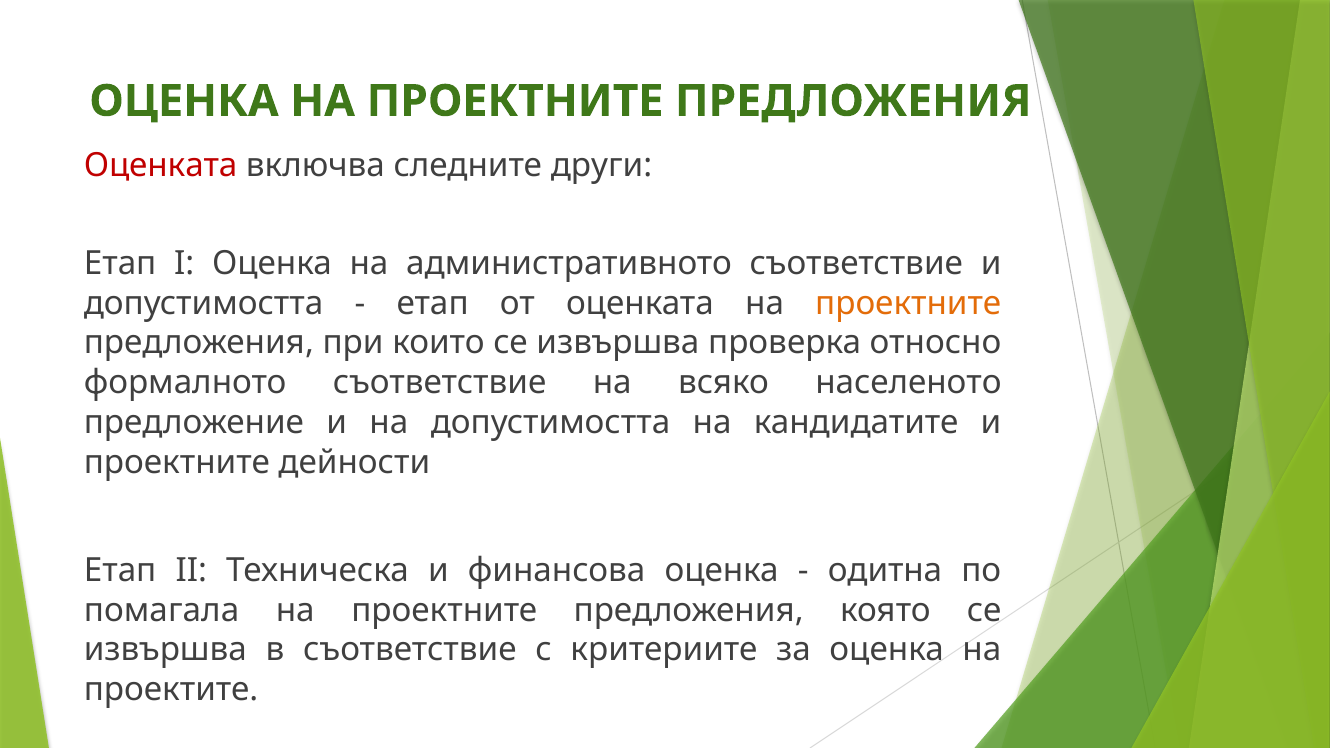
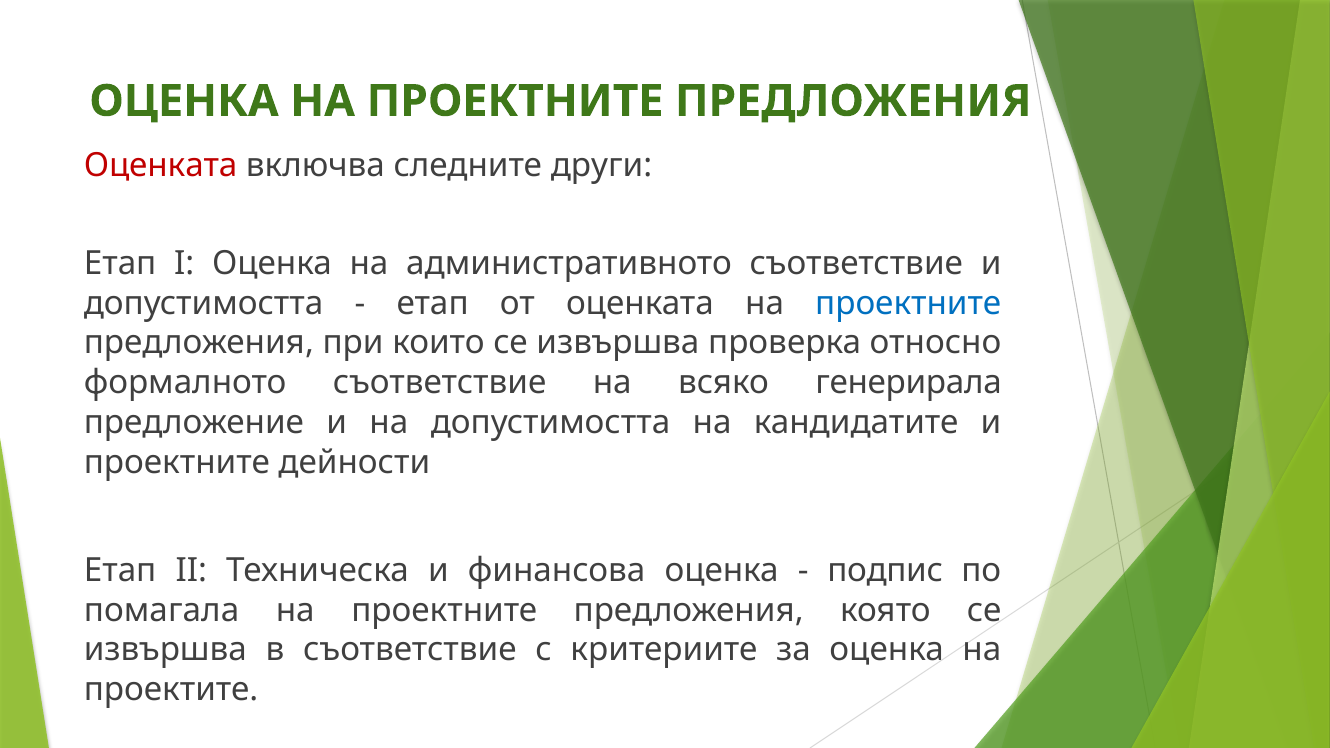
проектните colour: orange -> blue (908, 303)
населеното: населеното -> генерирала (909, 383)
одитна: одитна -> подпис (885, 570)
